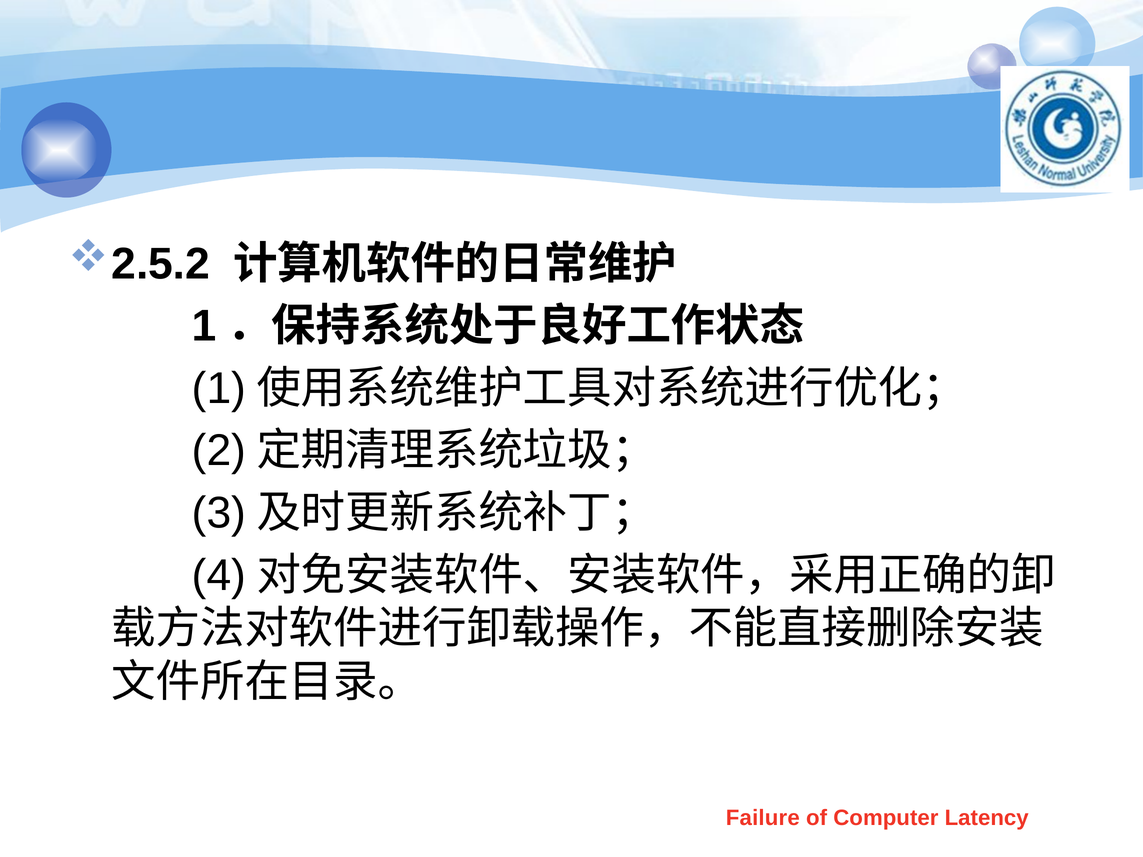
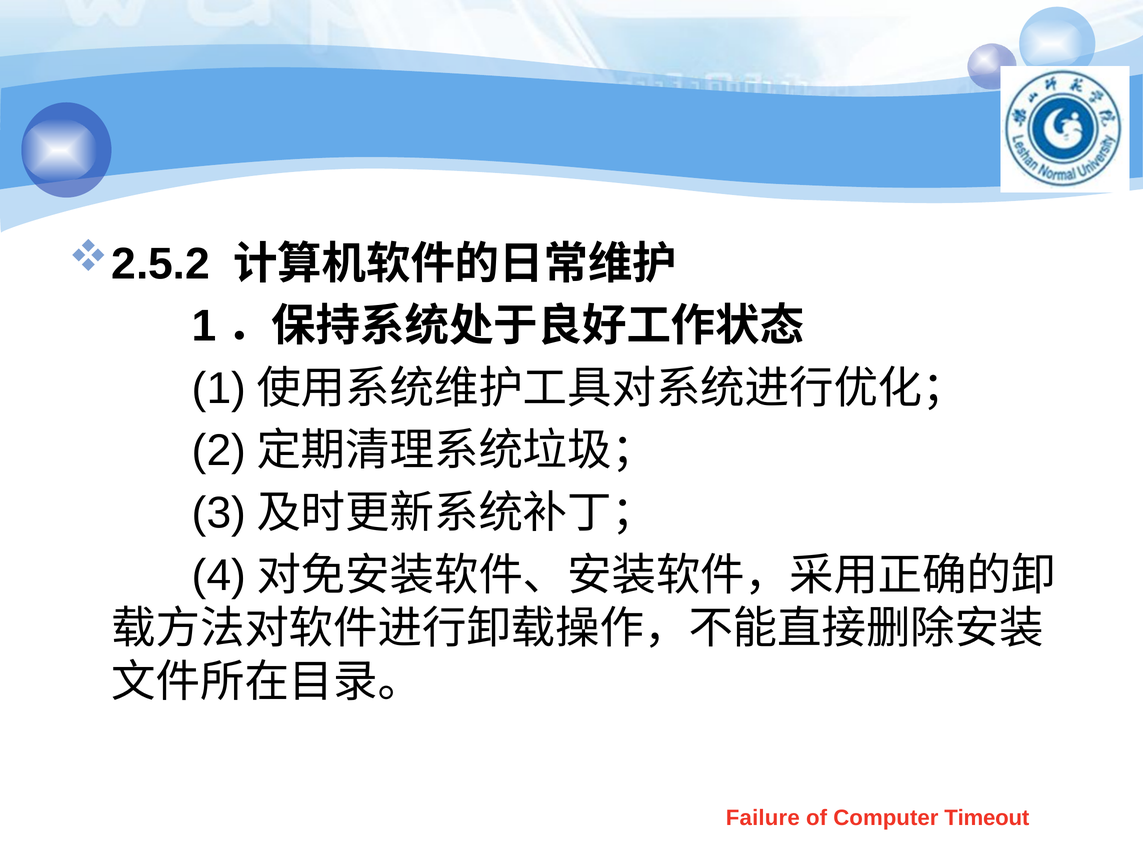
Latency: Latency -> Timeout (987, 818)
